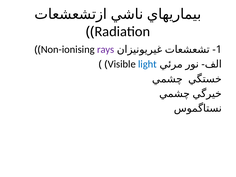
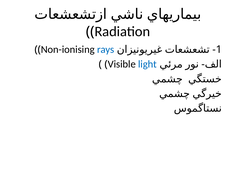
rays colour: purple -> blue (106, 50)
